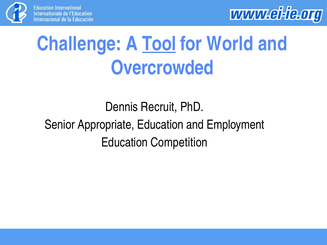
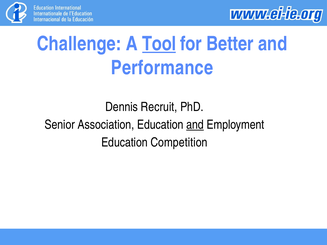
World: World -> Better (230, 44)
Overcrowded: Overcrowded -> Performance (162, 68)
Appropriate: Appropriate -> Association (106, 125)
and underline: none -> present (195, 125)
